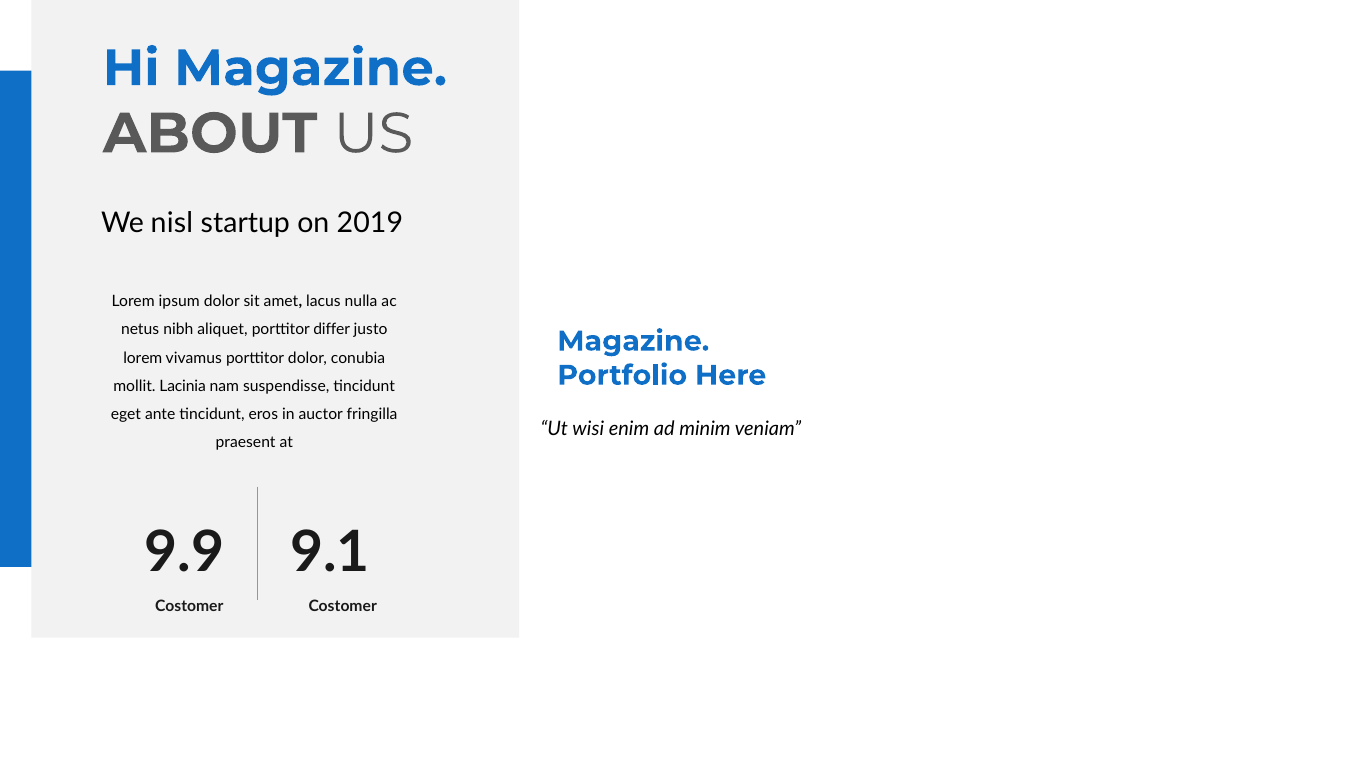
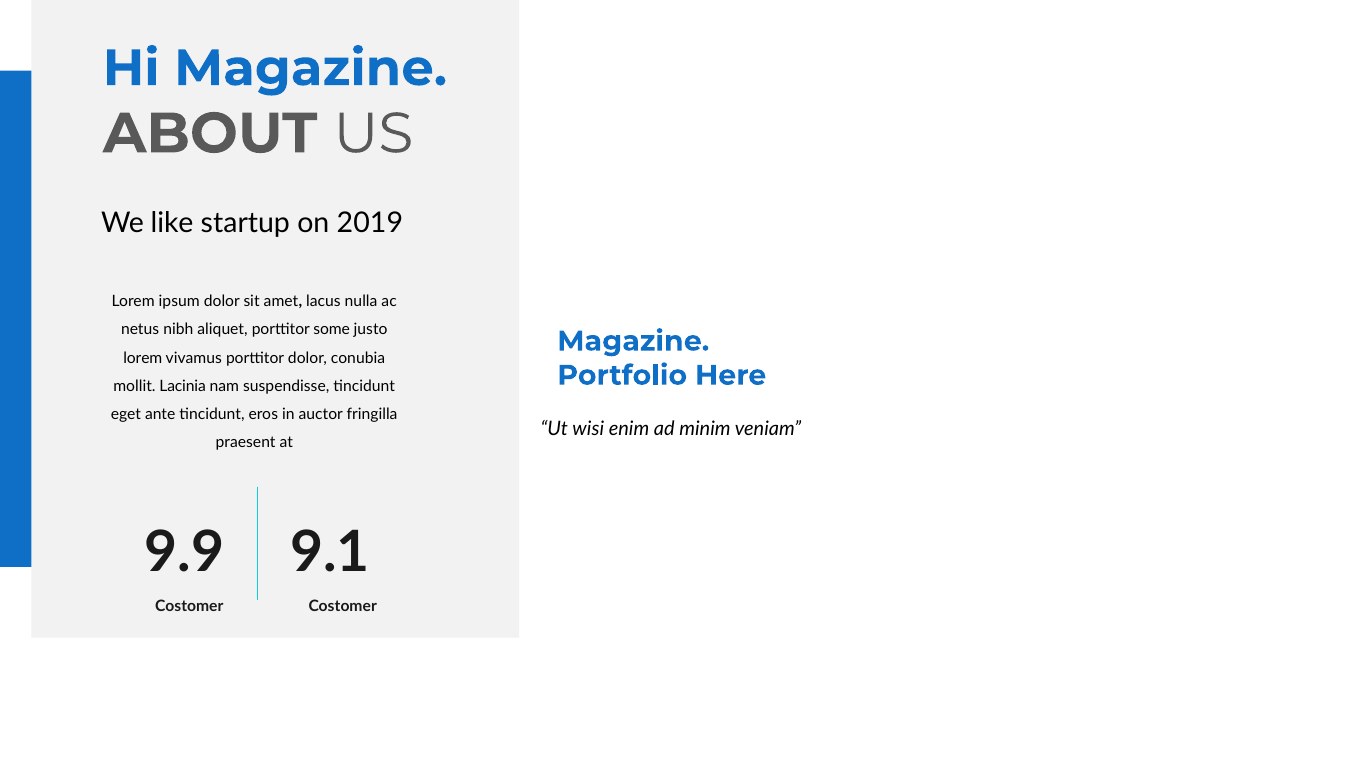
nisl: nisl -> like (172, 224)
differ: differ -> some (332, 330)
